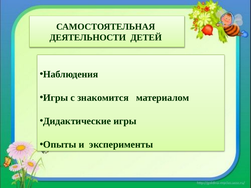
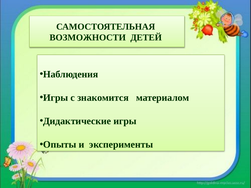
ДЕЯТЕЛЬНОСТИ: ДЕЯТЕЛЬНОСТИ -> ВОЗМОЖНОСТИ (88, 38)
